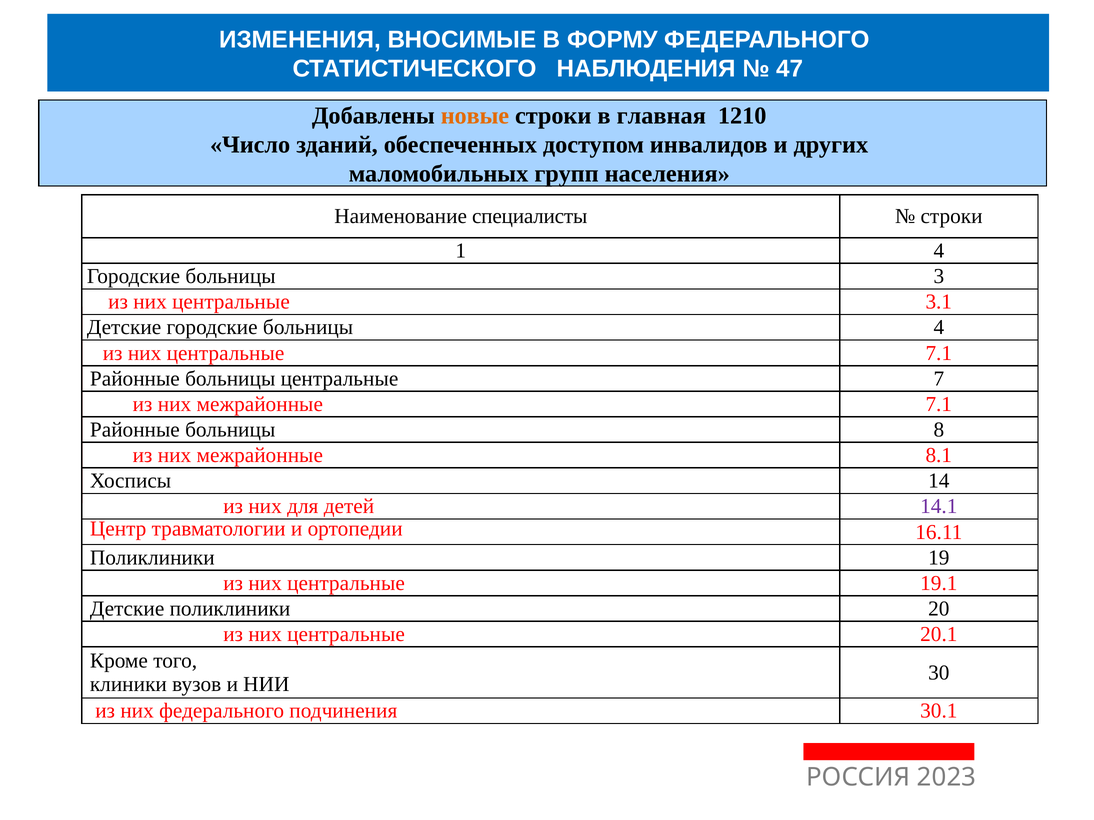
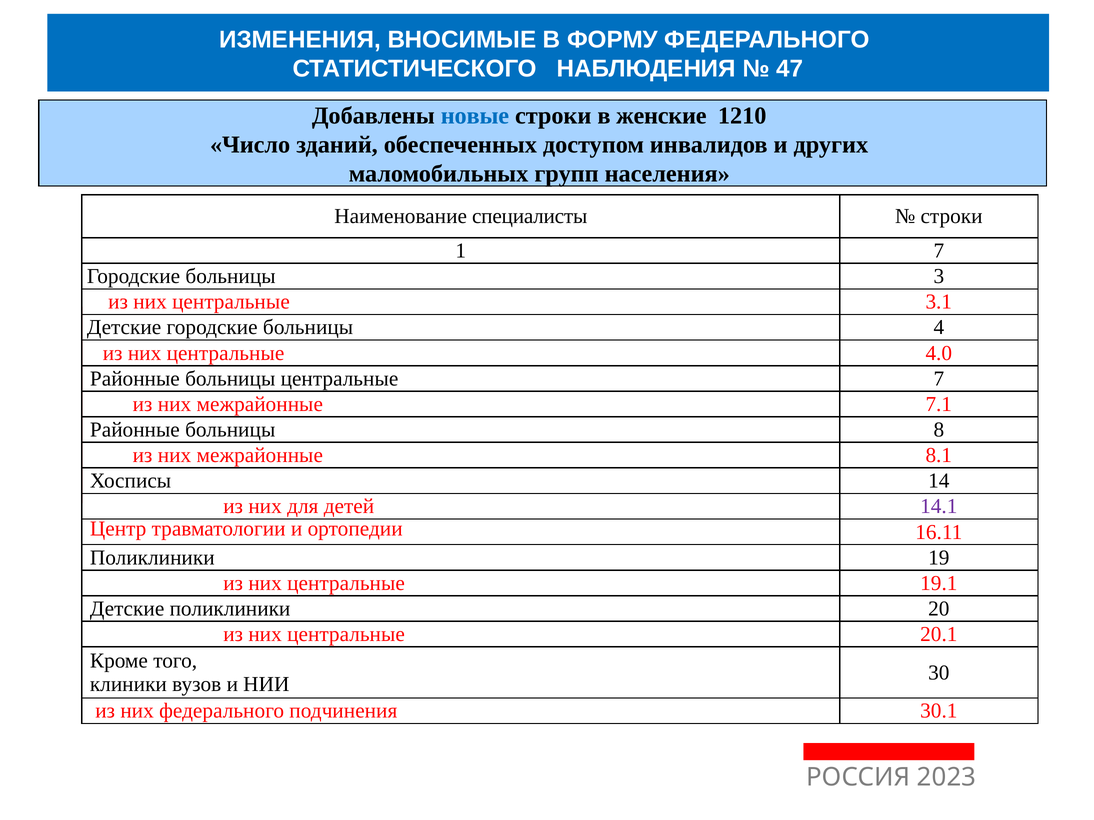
новые colour: orange -> blue (475, 116)
главная: главная -> женские (661, 116)
1 4: 4 -> 7 (939, 251)
центральные 7.1: 7.1 -> 4.0 (939, 353)
